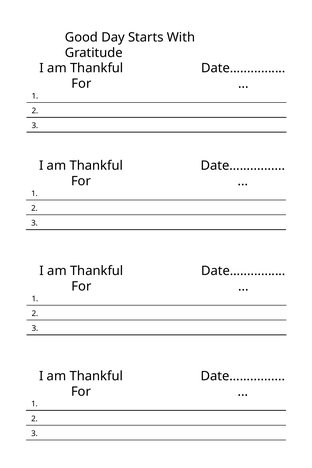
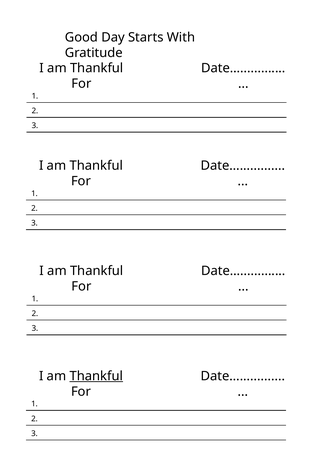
Thankful underline: none -> present (96, 376)
